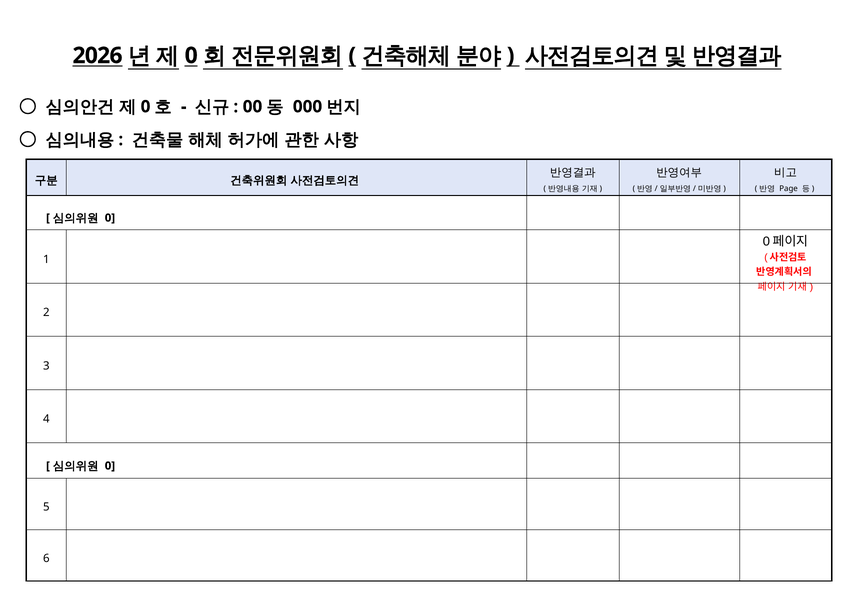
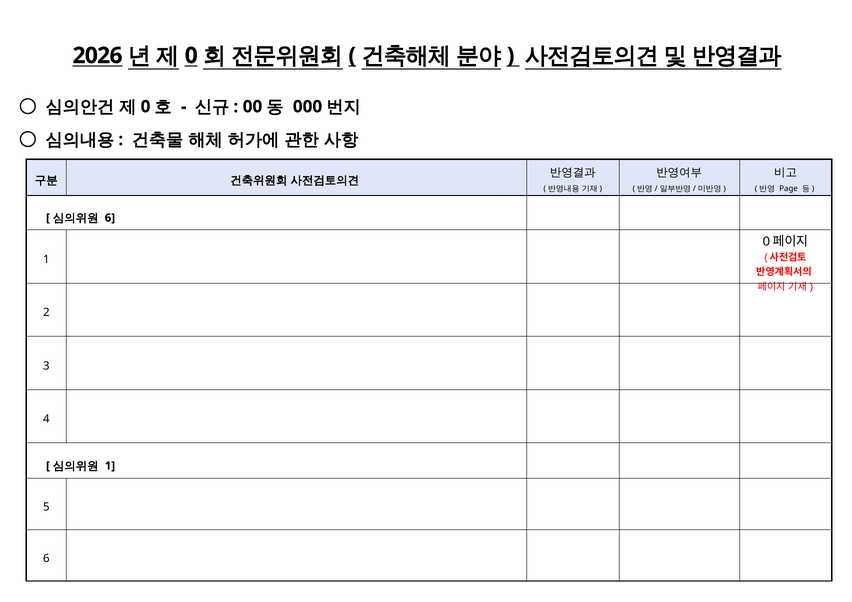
0: 0 -> 6 (110, 218)
0: 0 -> 1 (110, 466)
